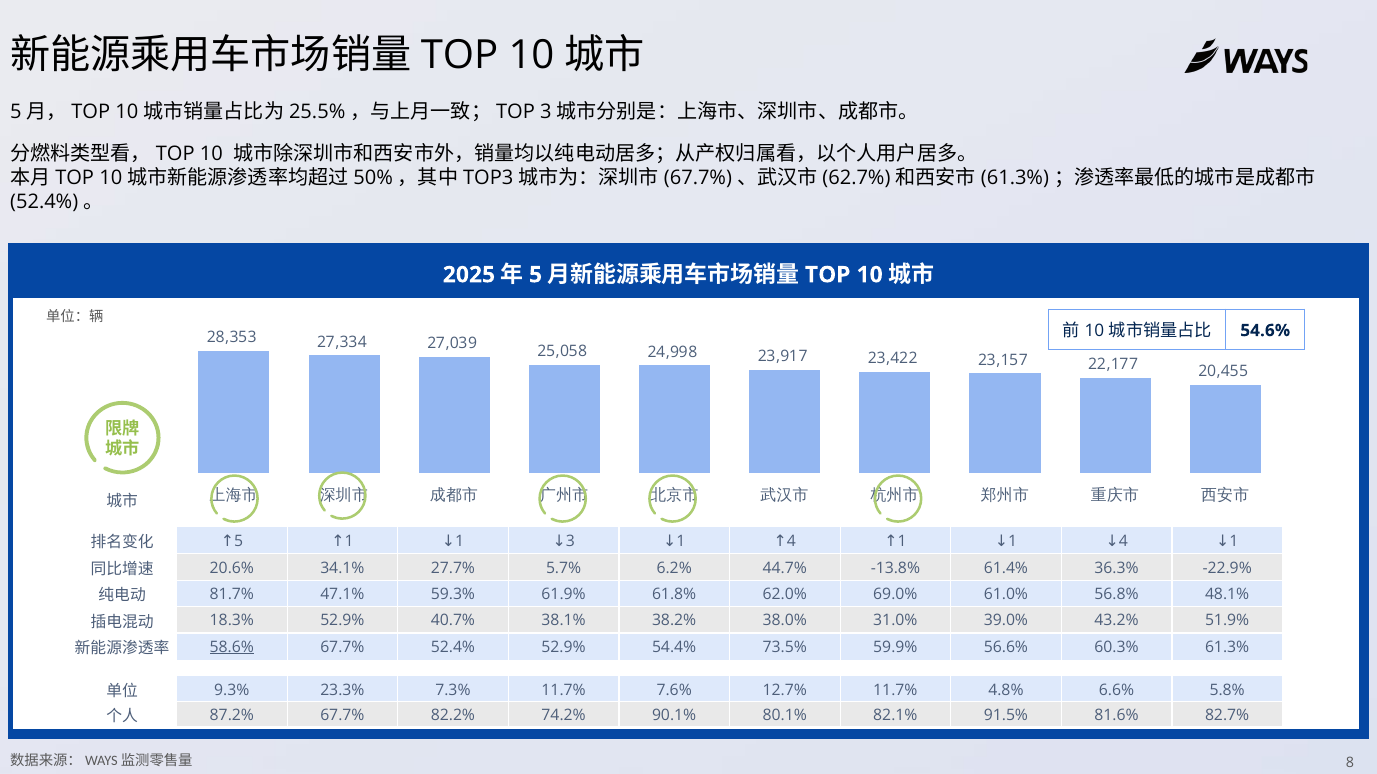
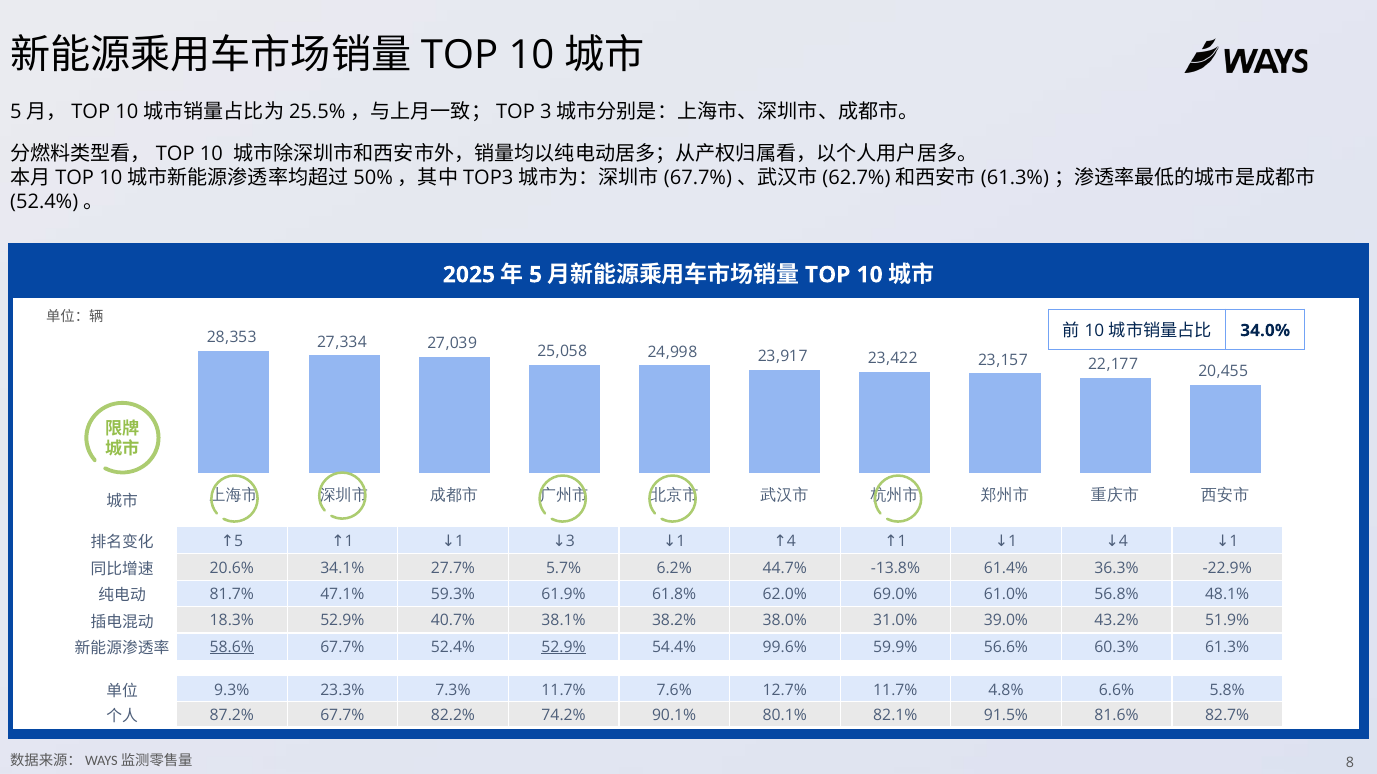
54.6%: 54.6% -> 34.0% (1265, 331)
52.9% underline: none -> present (564, 648)
73.5%: 73.5% -> 99.6% (785, 648)
